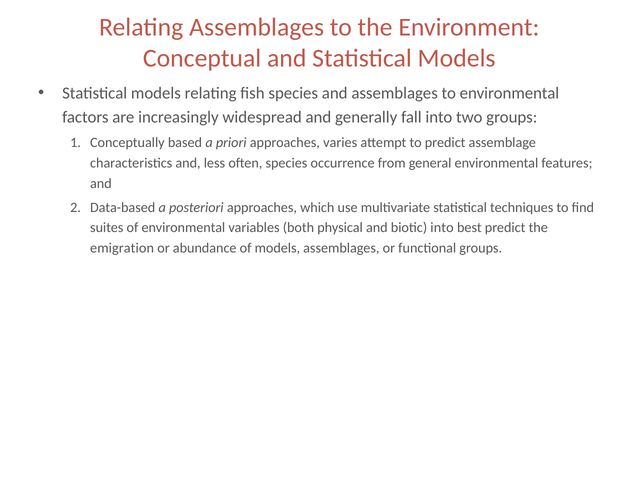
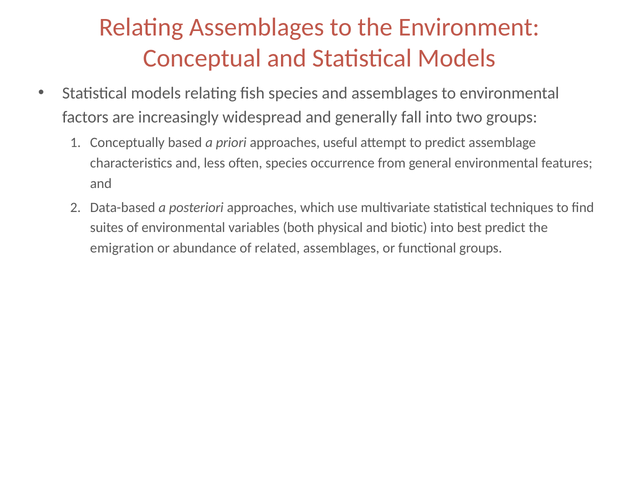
varies: varies -> useful (340, 143)
of models: models -> related (277, 248)
